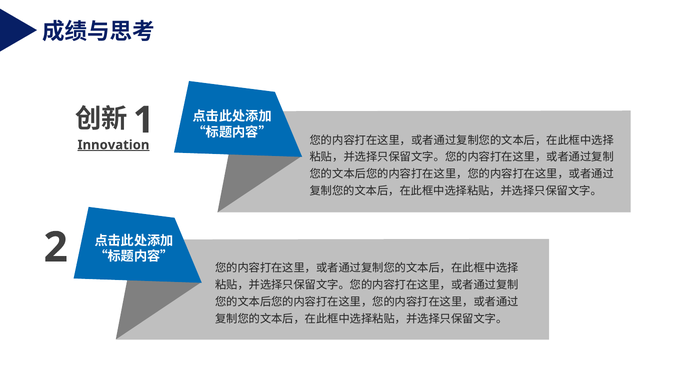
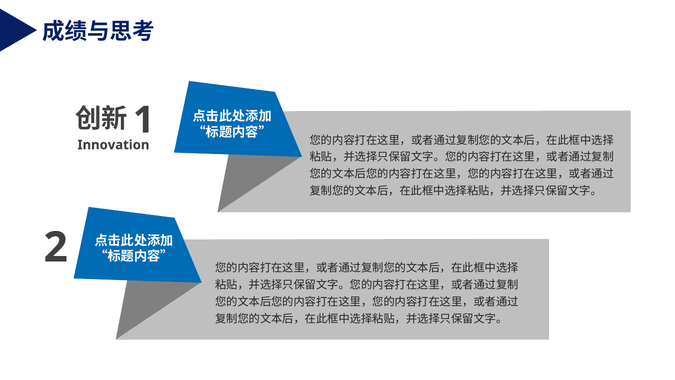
Innovation underline: present -> none (113, 145)
